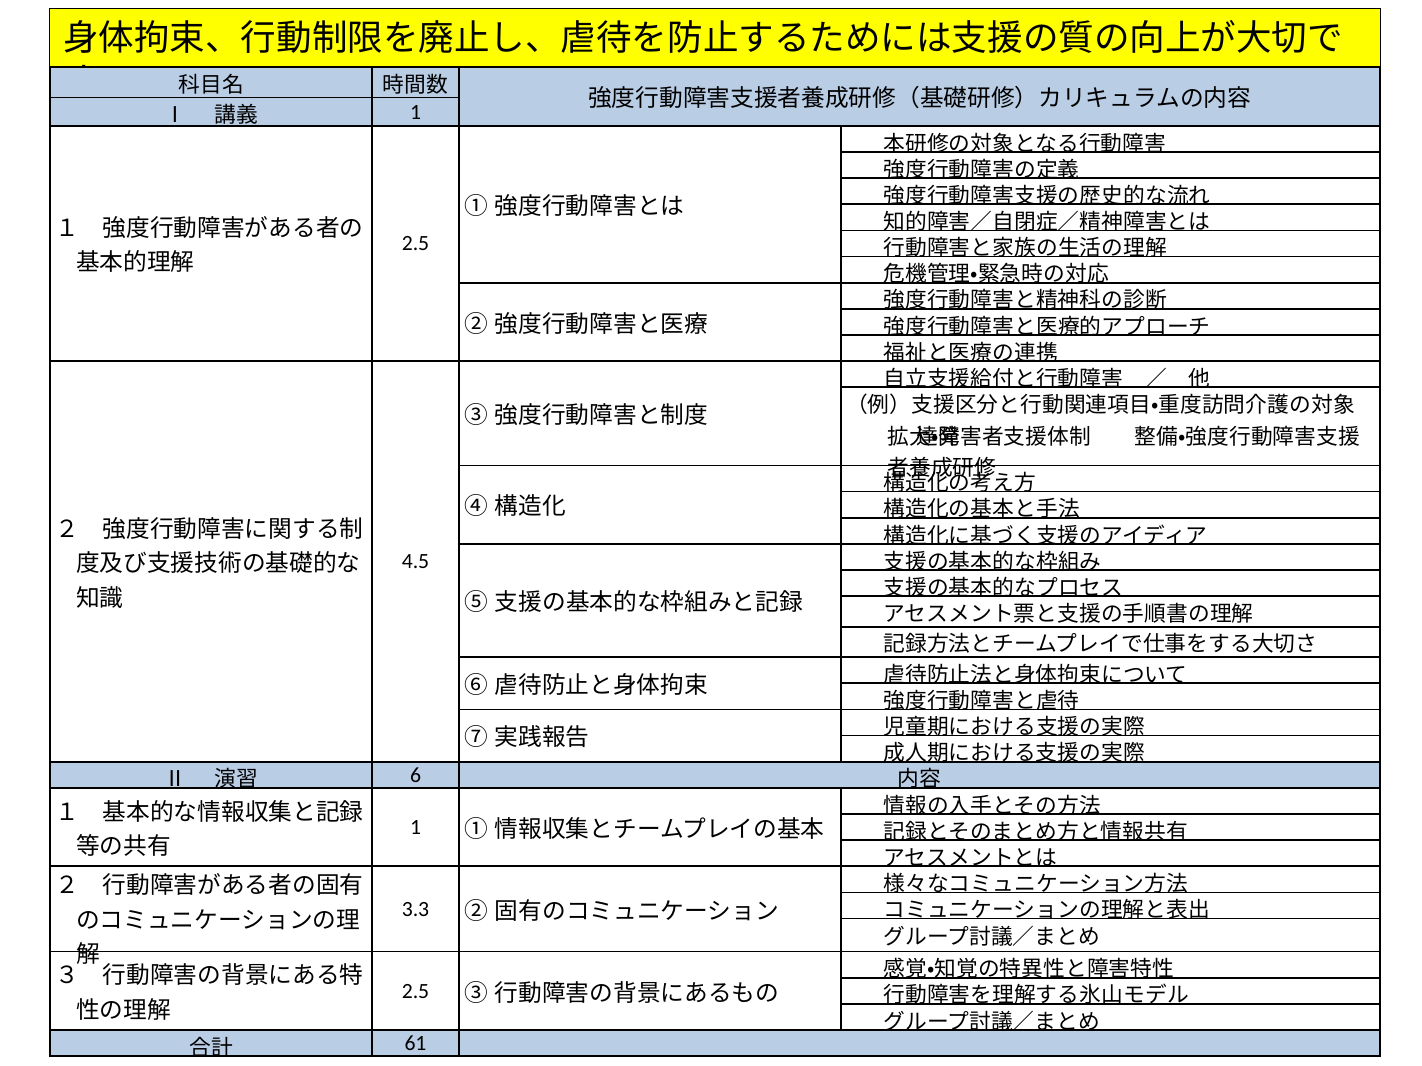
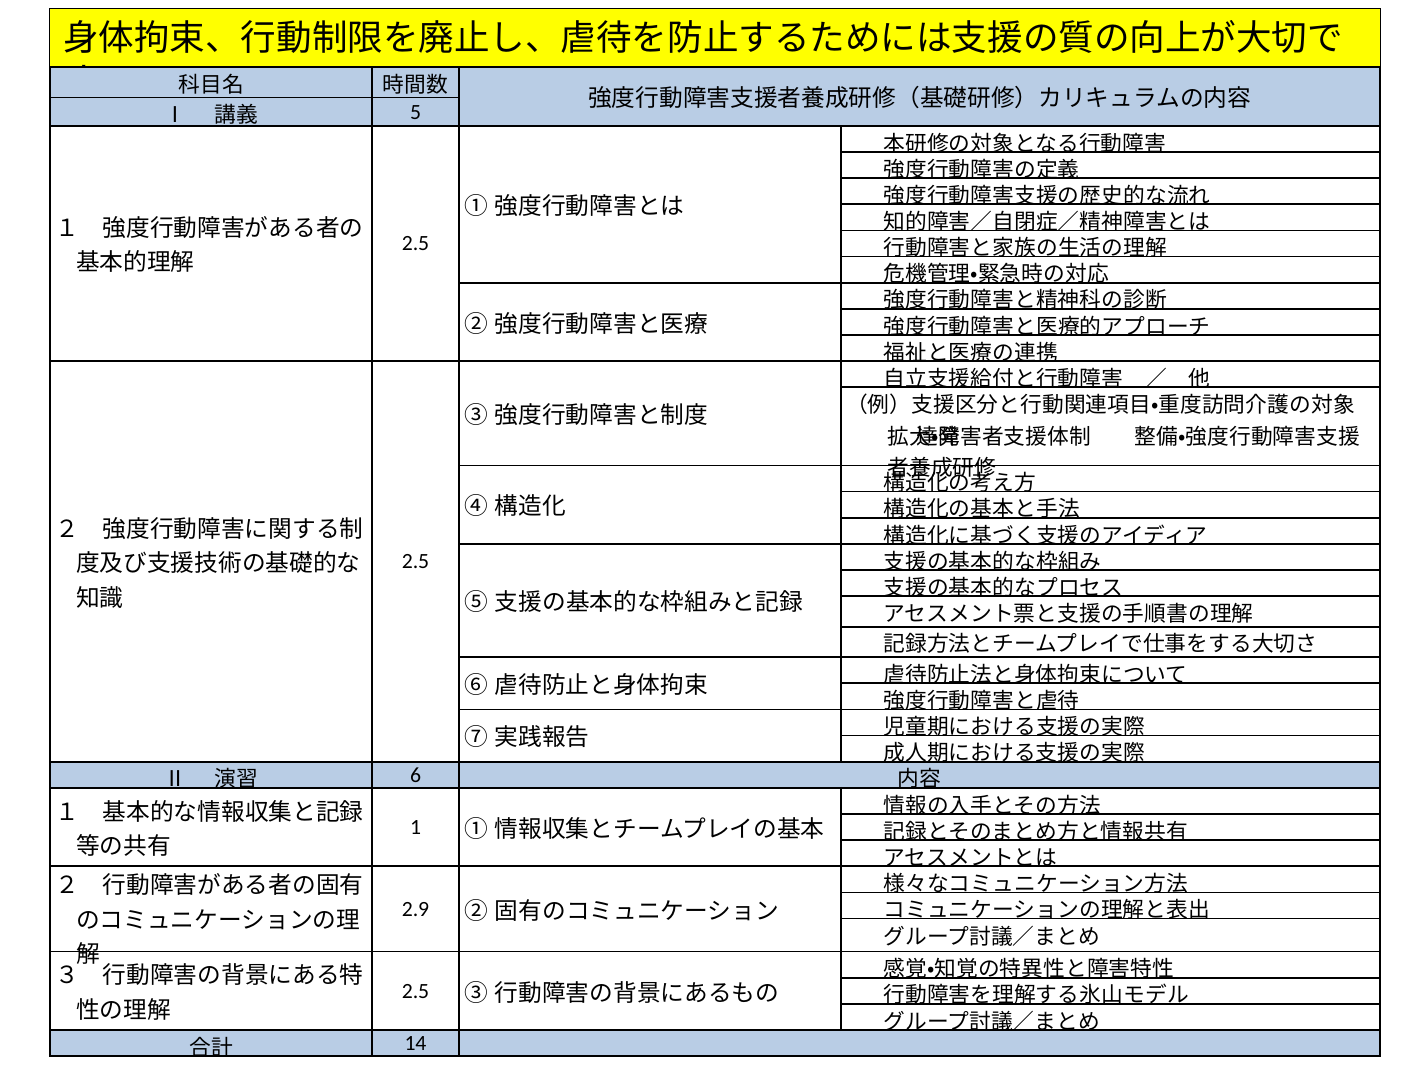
1: 1 -> 5 (416, 112)
4.5: 4.5 -> 2.5 (416, 562)
3.3: 3.3 -> 2.9 (416, 910)
61: 61 -> 14 (416, 1044)
